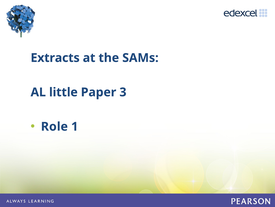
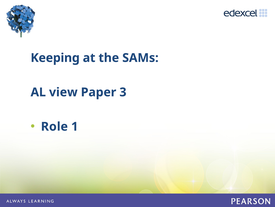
Extracts: Extracts -> Keeping (55, 58)
little: little -> view (63, 92)
